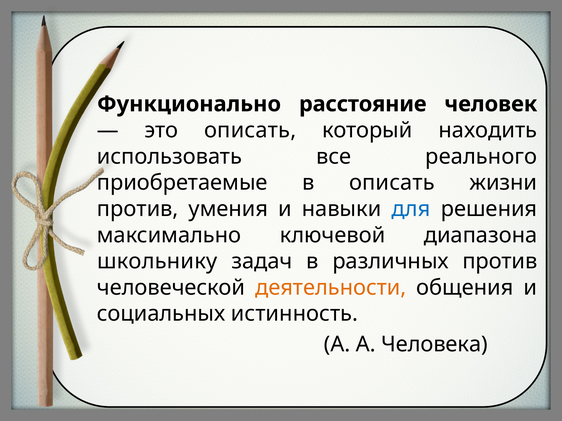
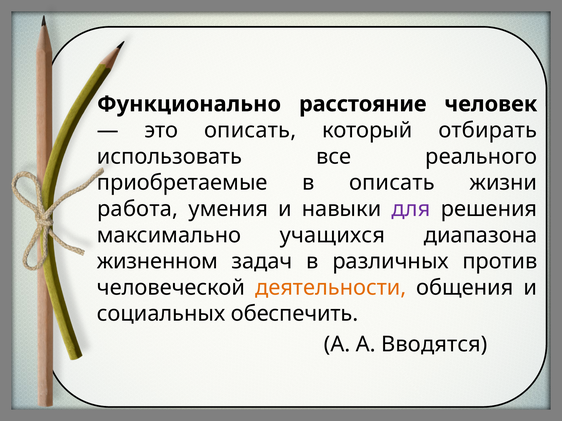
находить: находить -> отбирать (488, 130)
против: против -> работа (138, 209)
для colour: blue -> purple (411, 209)
ключевой: ключевой -> учащихся (332, 235)
школьнику: школьнику -> жизненном (157, 262)
истинность: истинность -> обеспечить (295, 314)
Человека: Человека -> Вводятся (434, 345)
